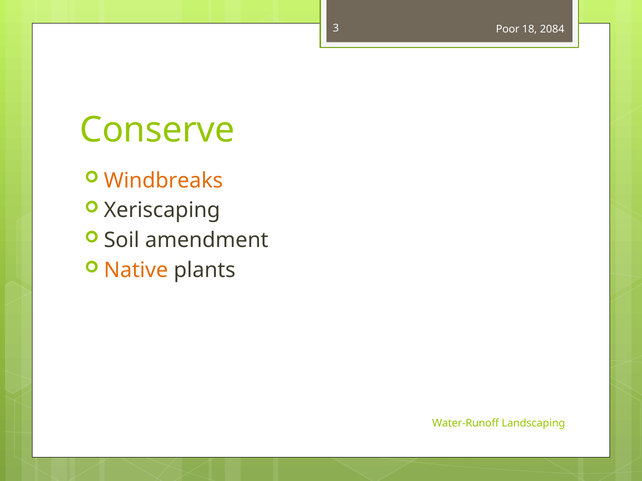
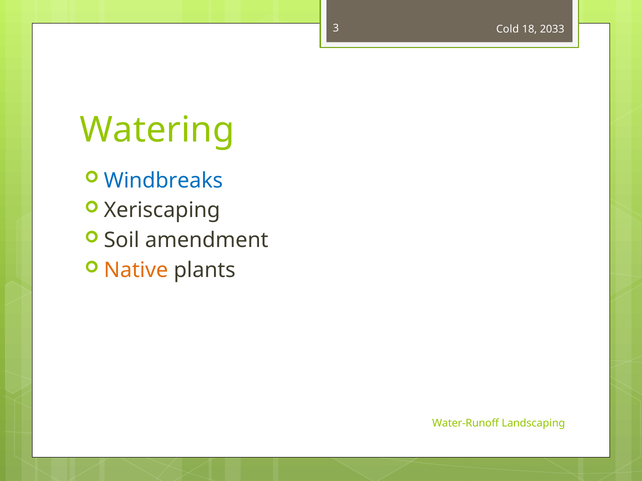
Poor: Poor -> Cold (508, 29)
2084: 2084 -> 2033 (552, 29)
Conserve: Conserve -> Watering (157, 130)
Windbreaks colour: orange -> blue (163, 181)
